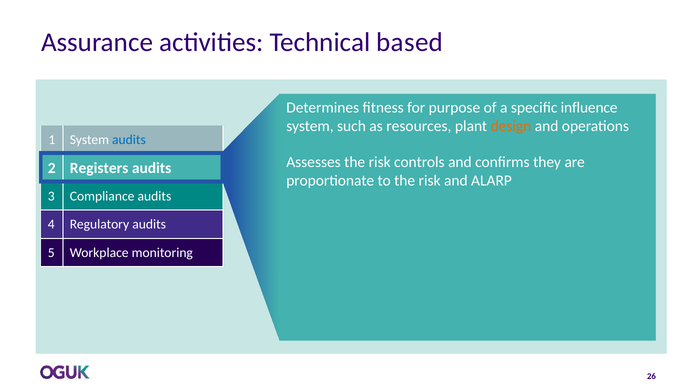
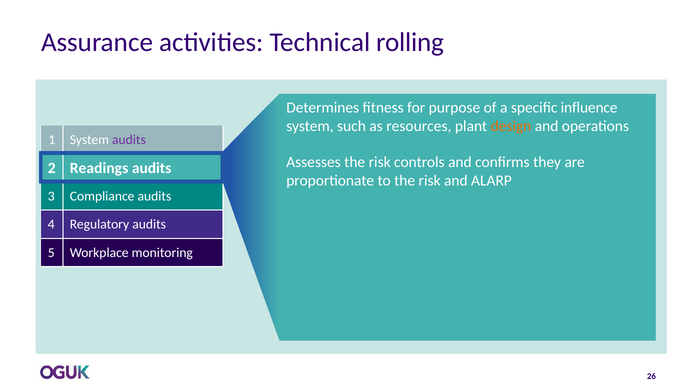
based: based -> rolling (410, 42)
audits colour: blue -> purple (129, 140)
Registers: Registers -> Readings (99, 168)
